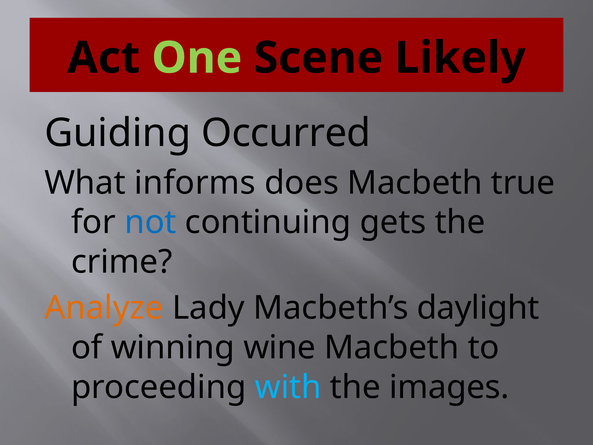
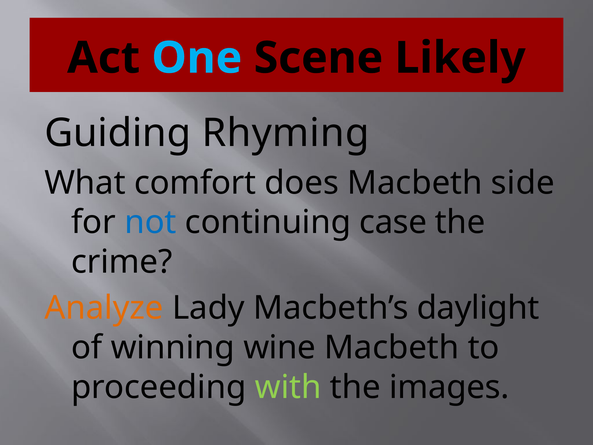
One colour: light green -> light blue (197, 58)
Occurred: Occurred -> Rhyming (286, 133)
informs: informs -> comfort (195, 183)
true: true -> side (523, 183)
gets: gets -> case (393, 222)
with colour: light blue -> light green (288, 387)
